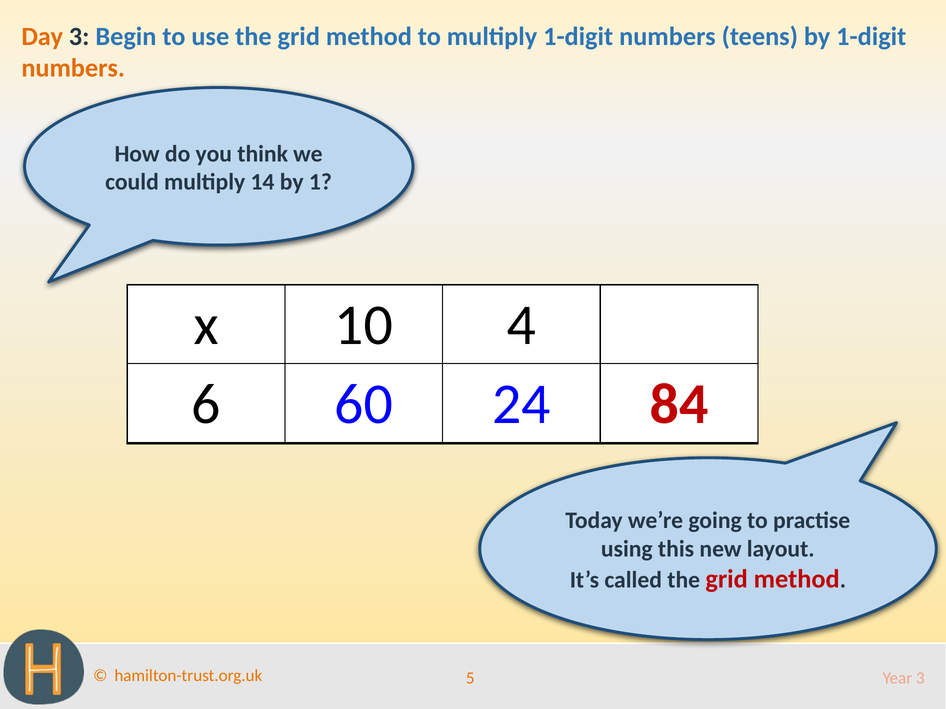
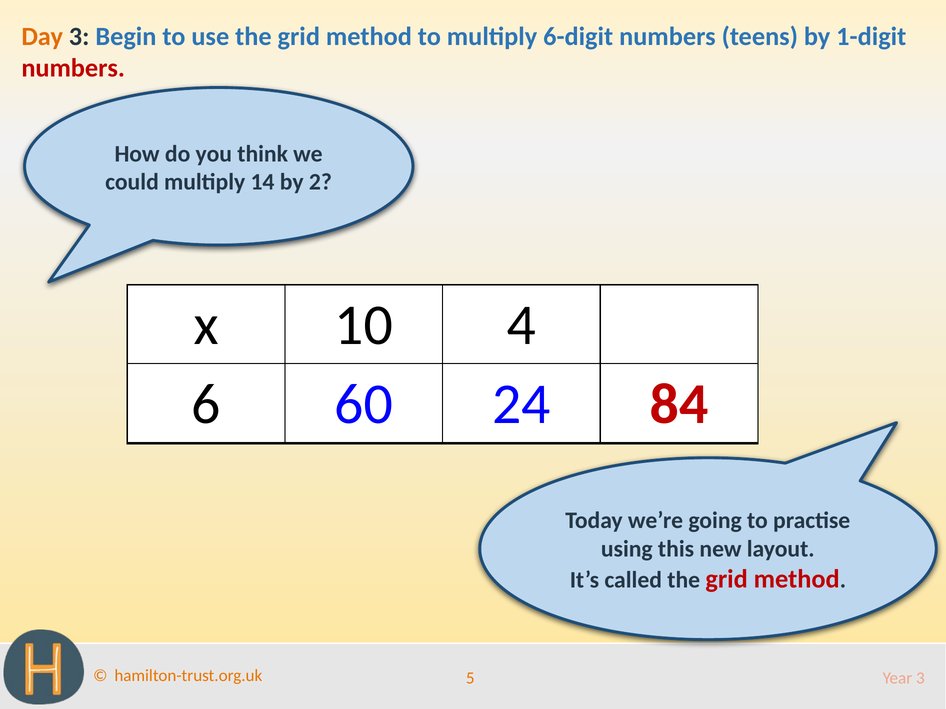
multiply 1-digit: 1-digit -> 6-digit (578, 37)
numbers colour: orange -> red (73, 68)
1: 1 -> 2 (320, 182)
